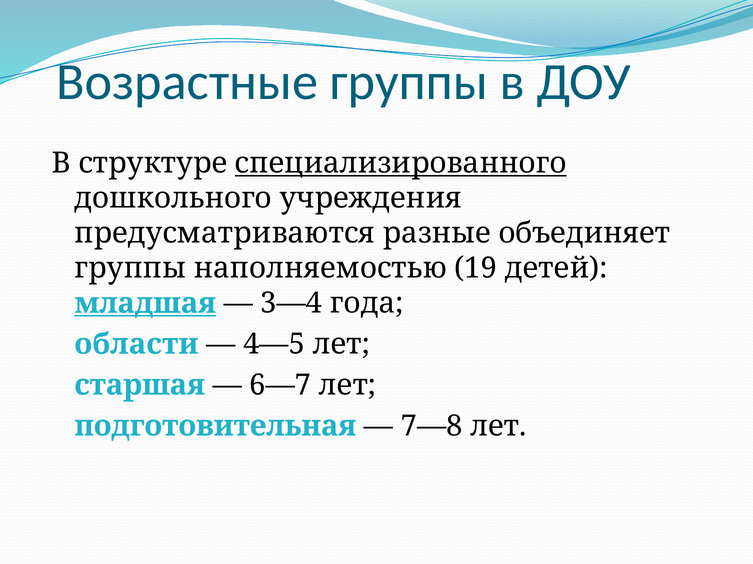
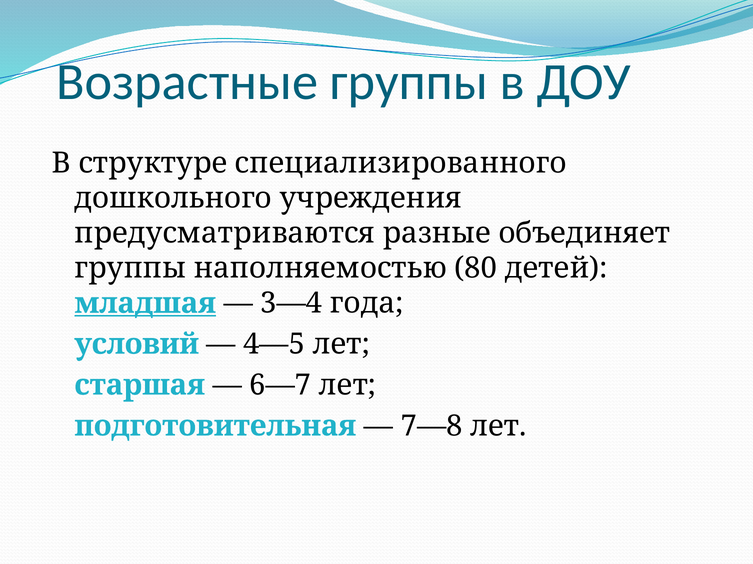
специализированного underline: present -> none (401, 163)
19: 19 -> 80 (476, 269)
области: области -> условий (137, 345)
